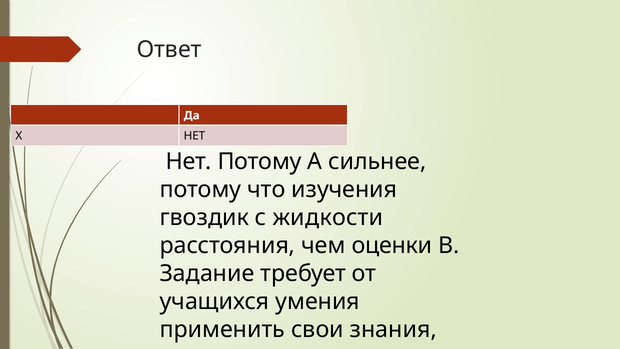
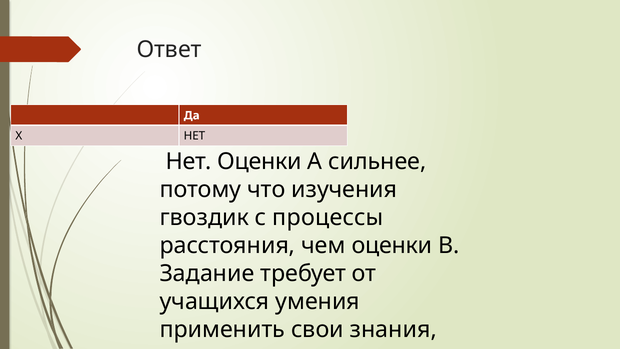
Нет Потому: Потому -> Оценки (260, 162)
жидкости: жидкости -> процессы (328, 218)
